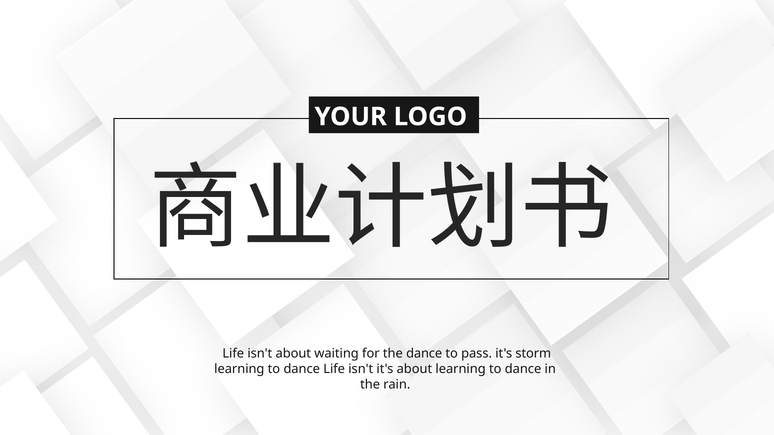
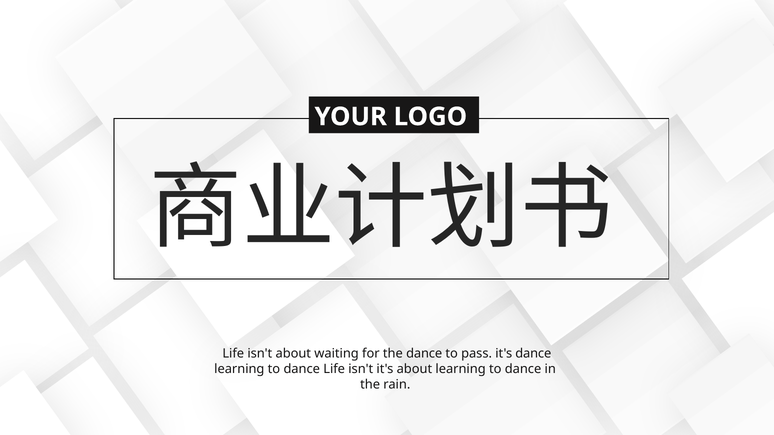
it's storm: storm -> dance (533, 354)
